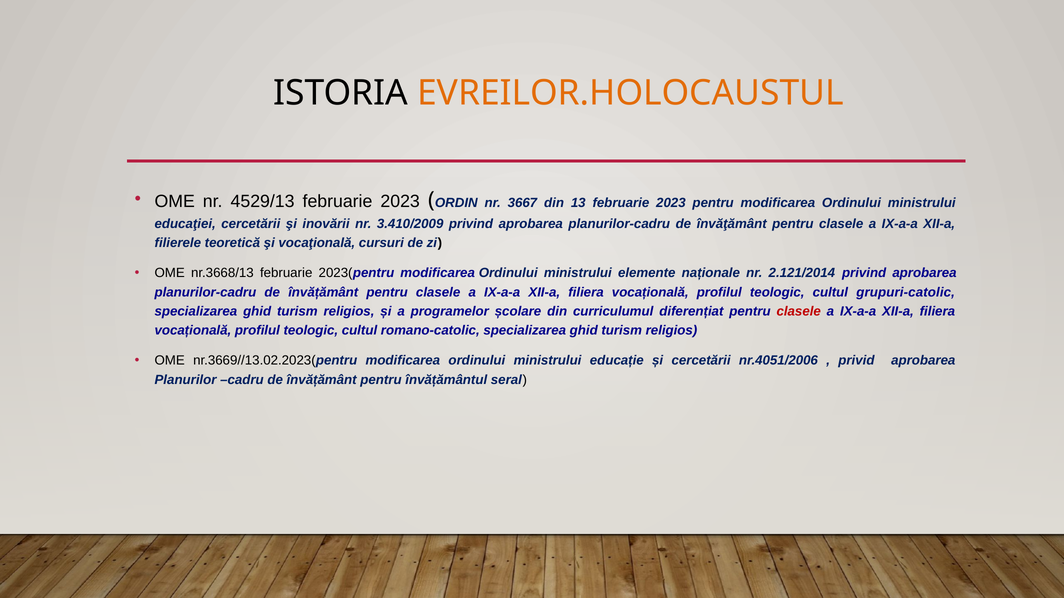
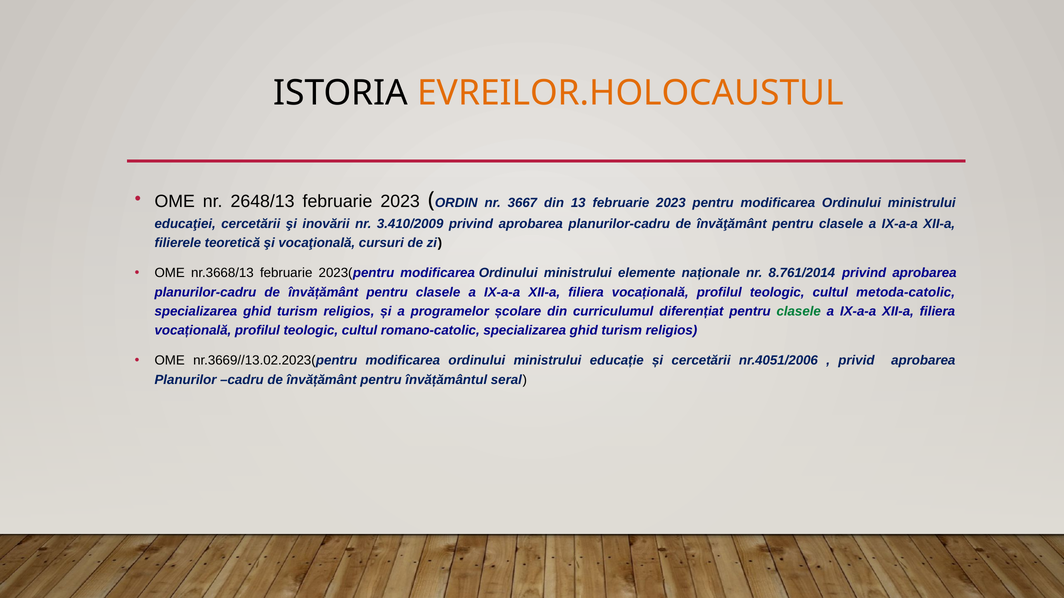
4529/13: 4529/13 -> 2648/13 (263, 202)
2.121/2014: 2.121/2014 -> 8.761/2014 (802, 273)
grupuri-catolic: grupuri-catolic -> metoda-catolic (906, 292)
clasele colour: red -> green (799, 312)
